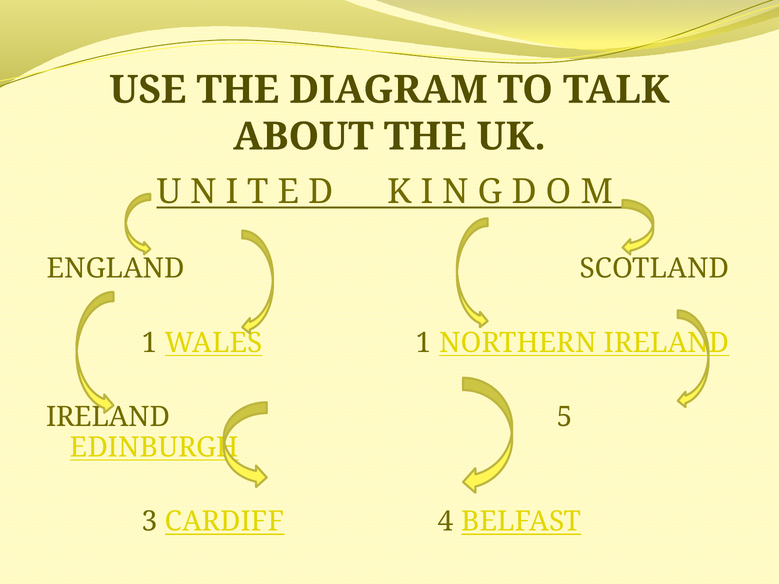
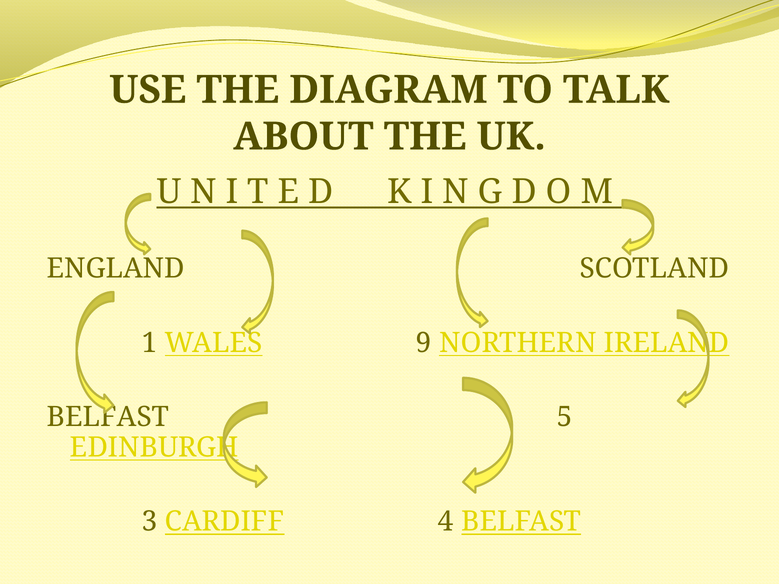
WALES 1: 1 -> 9 (424, 343)
IRELAND: IRELAND -> BELFAST (108, 417)
